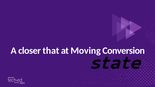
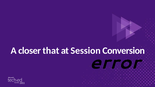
Moving: Moving -> Session (86, 51)
state: state -> error (115, 63)
